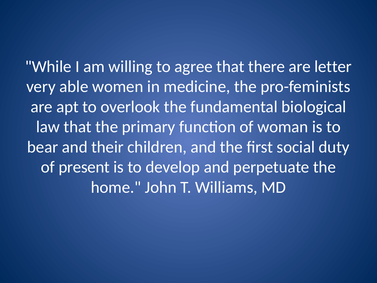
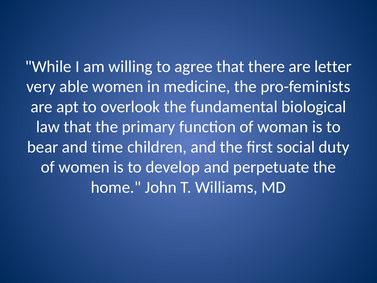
their: their -> time (107, 147)
of present: present -> women (84, 167)
